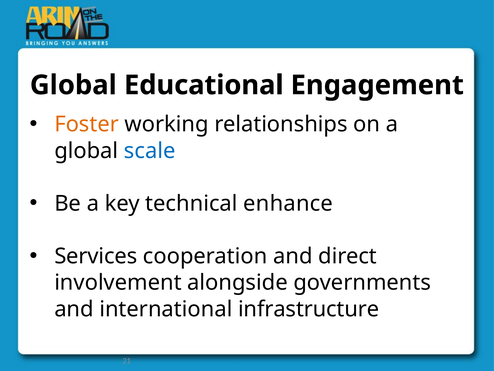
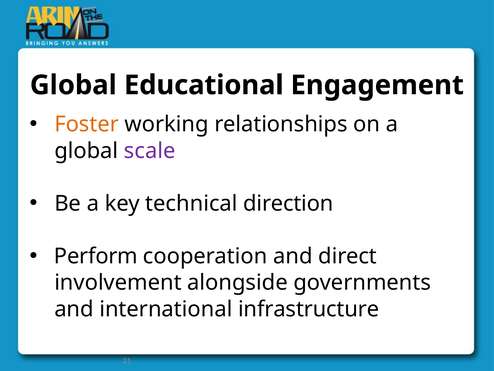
scale colour: blue -> purple (150, 151)
enhance: enhance -> direction (288, 203)
Services: Services -> Perform (96, 256)
